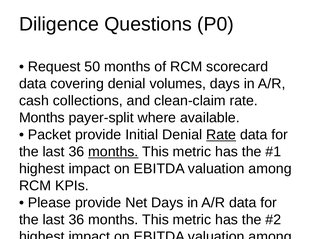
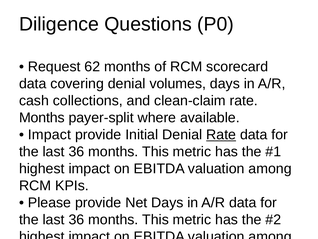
50: 50 -> 62 (92, 67)
Packet: Packet -> Impact (49, 135)
months underline: present -> none (113, 152)
